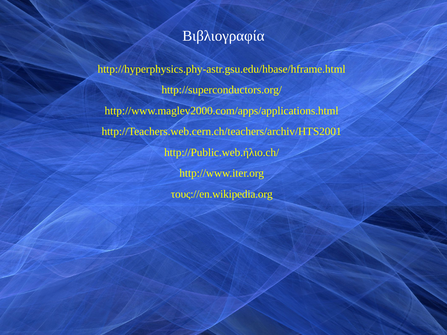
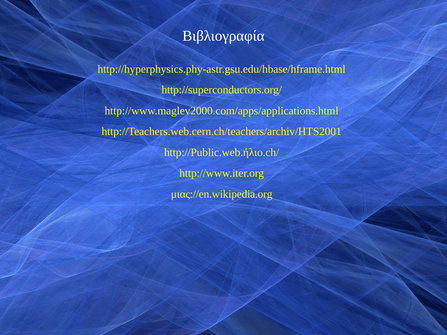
τους://en.wikipedia.org: τους://en.wikipedia.org -> μιας://en.wikipedia.org (222, 194)
